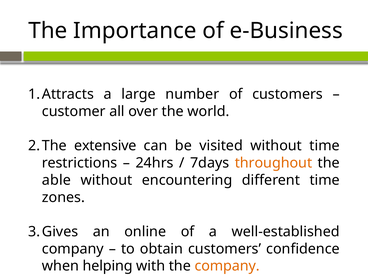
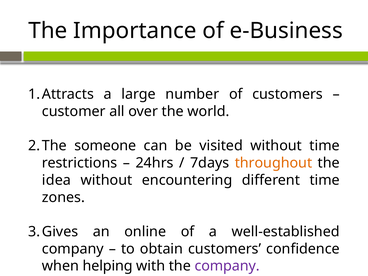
extensive: extensive -> someone (105, 146)
able: able -> idea (56, 180)
company colour: orange -> purple (227, 266)
